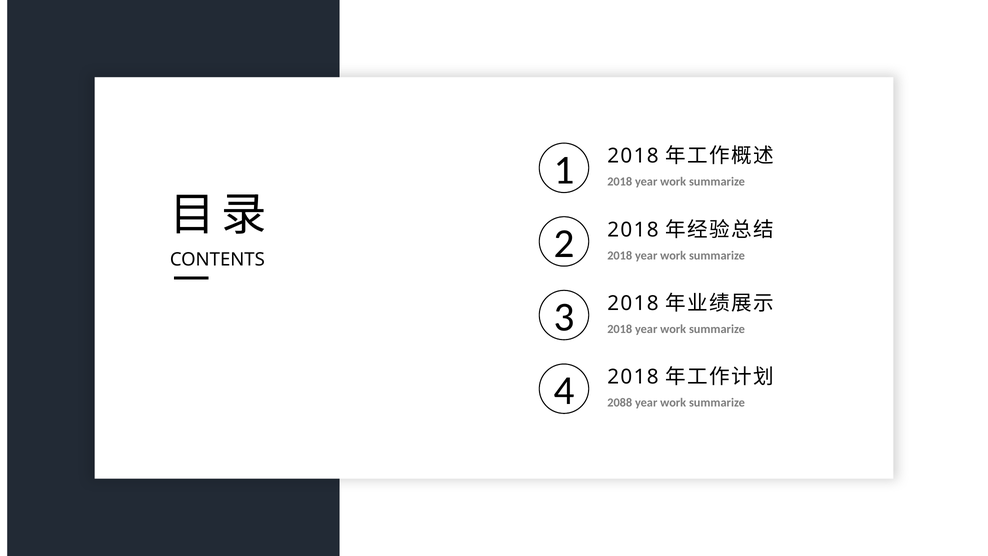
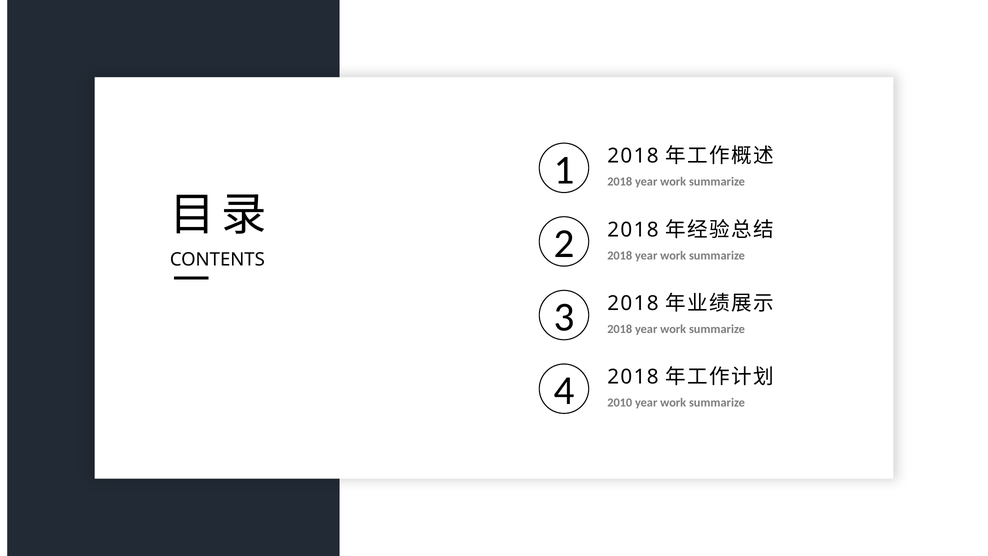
2088: 2088 -> 2010 (620, 403)
